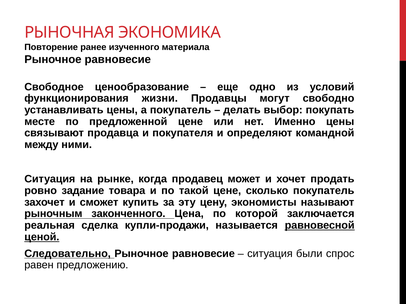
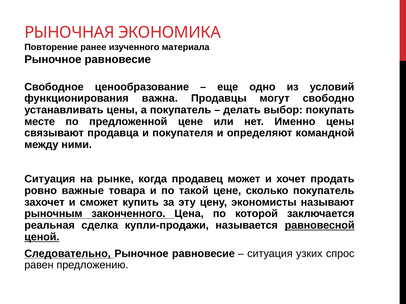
жизни: жизни -> важна (160, 99)
задание: задание -> важные (83, 191)
были: были -> узких (309, 254)
